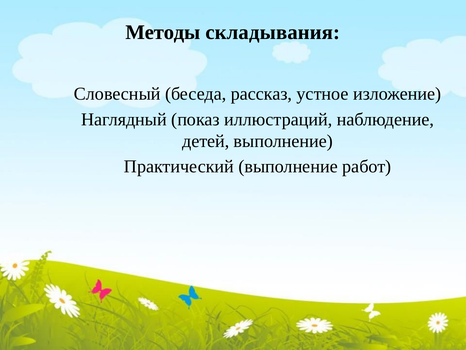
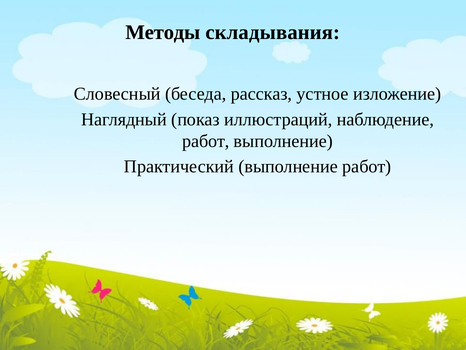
детей: детей -> работ (206, 141)
